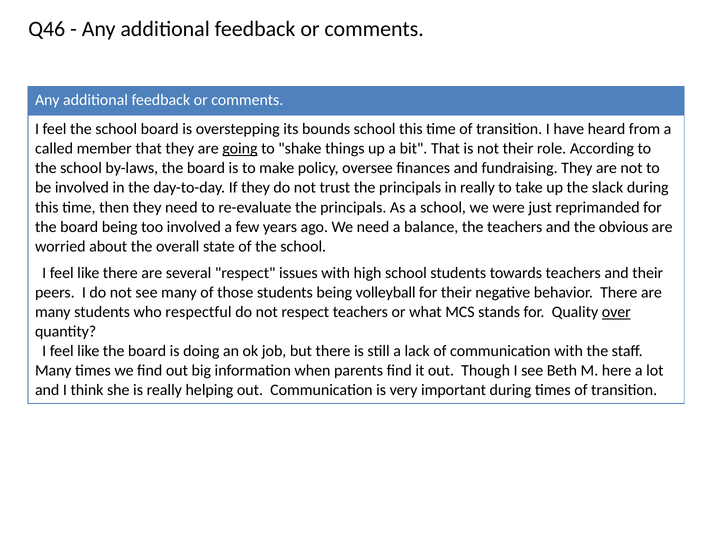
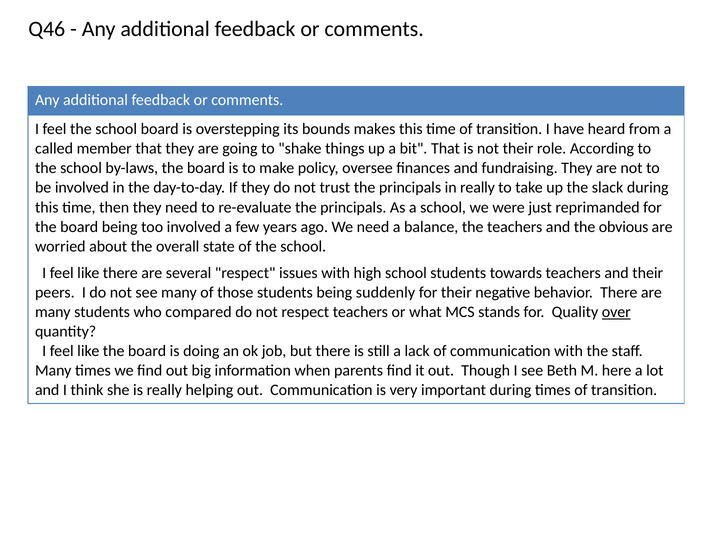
bounds school: school -> makes (375, 129)
going underline: present -> none (240, 149)
volleyball: volleyball -> suddenly (385, 293)
respectful: respectful -> compared (199, 312)
